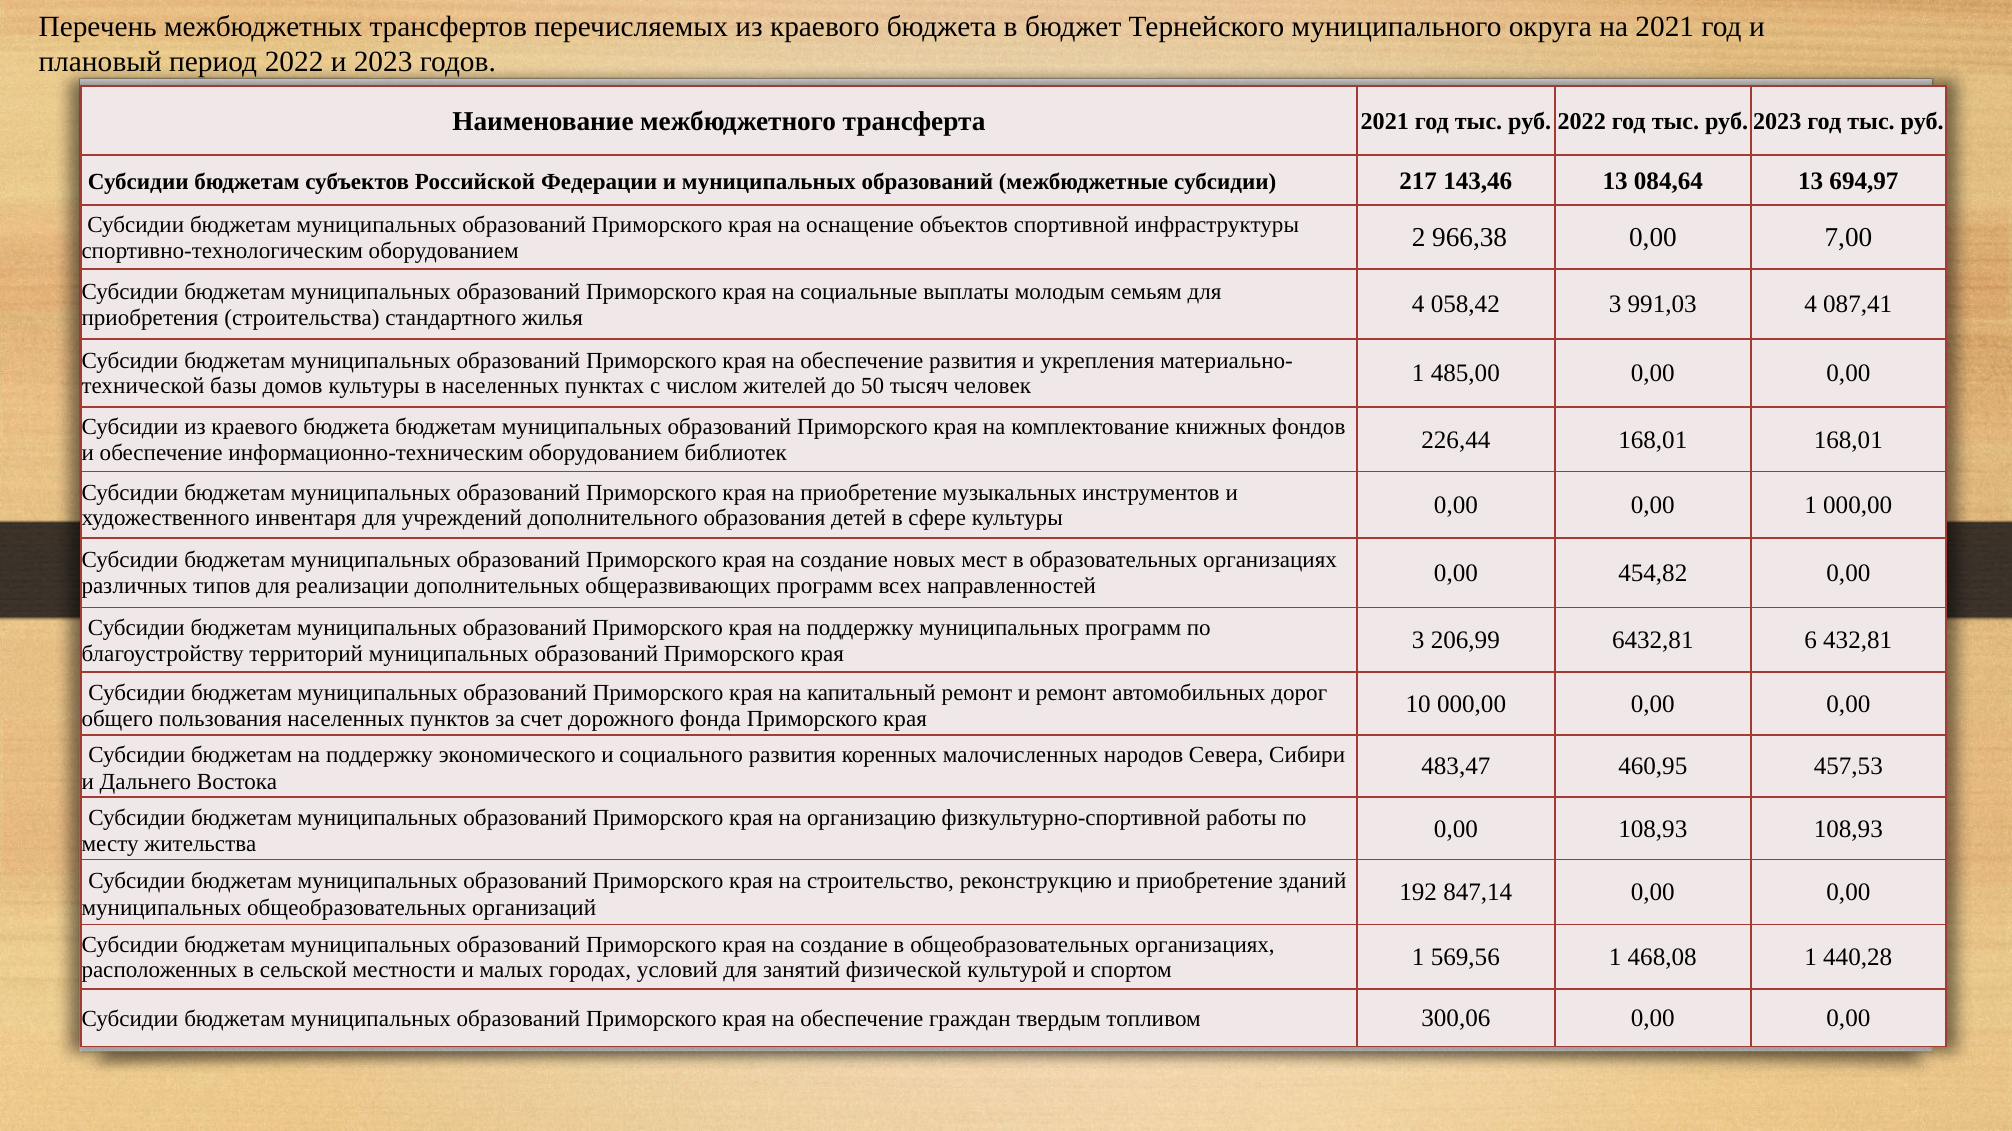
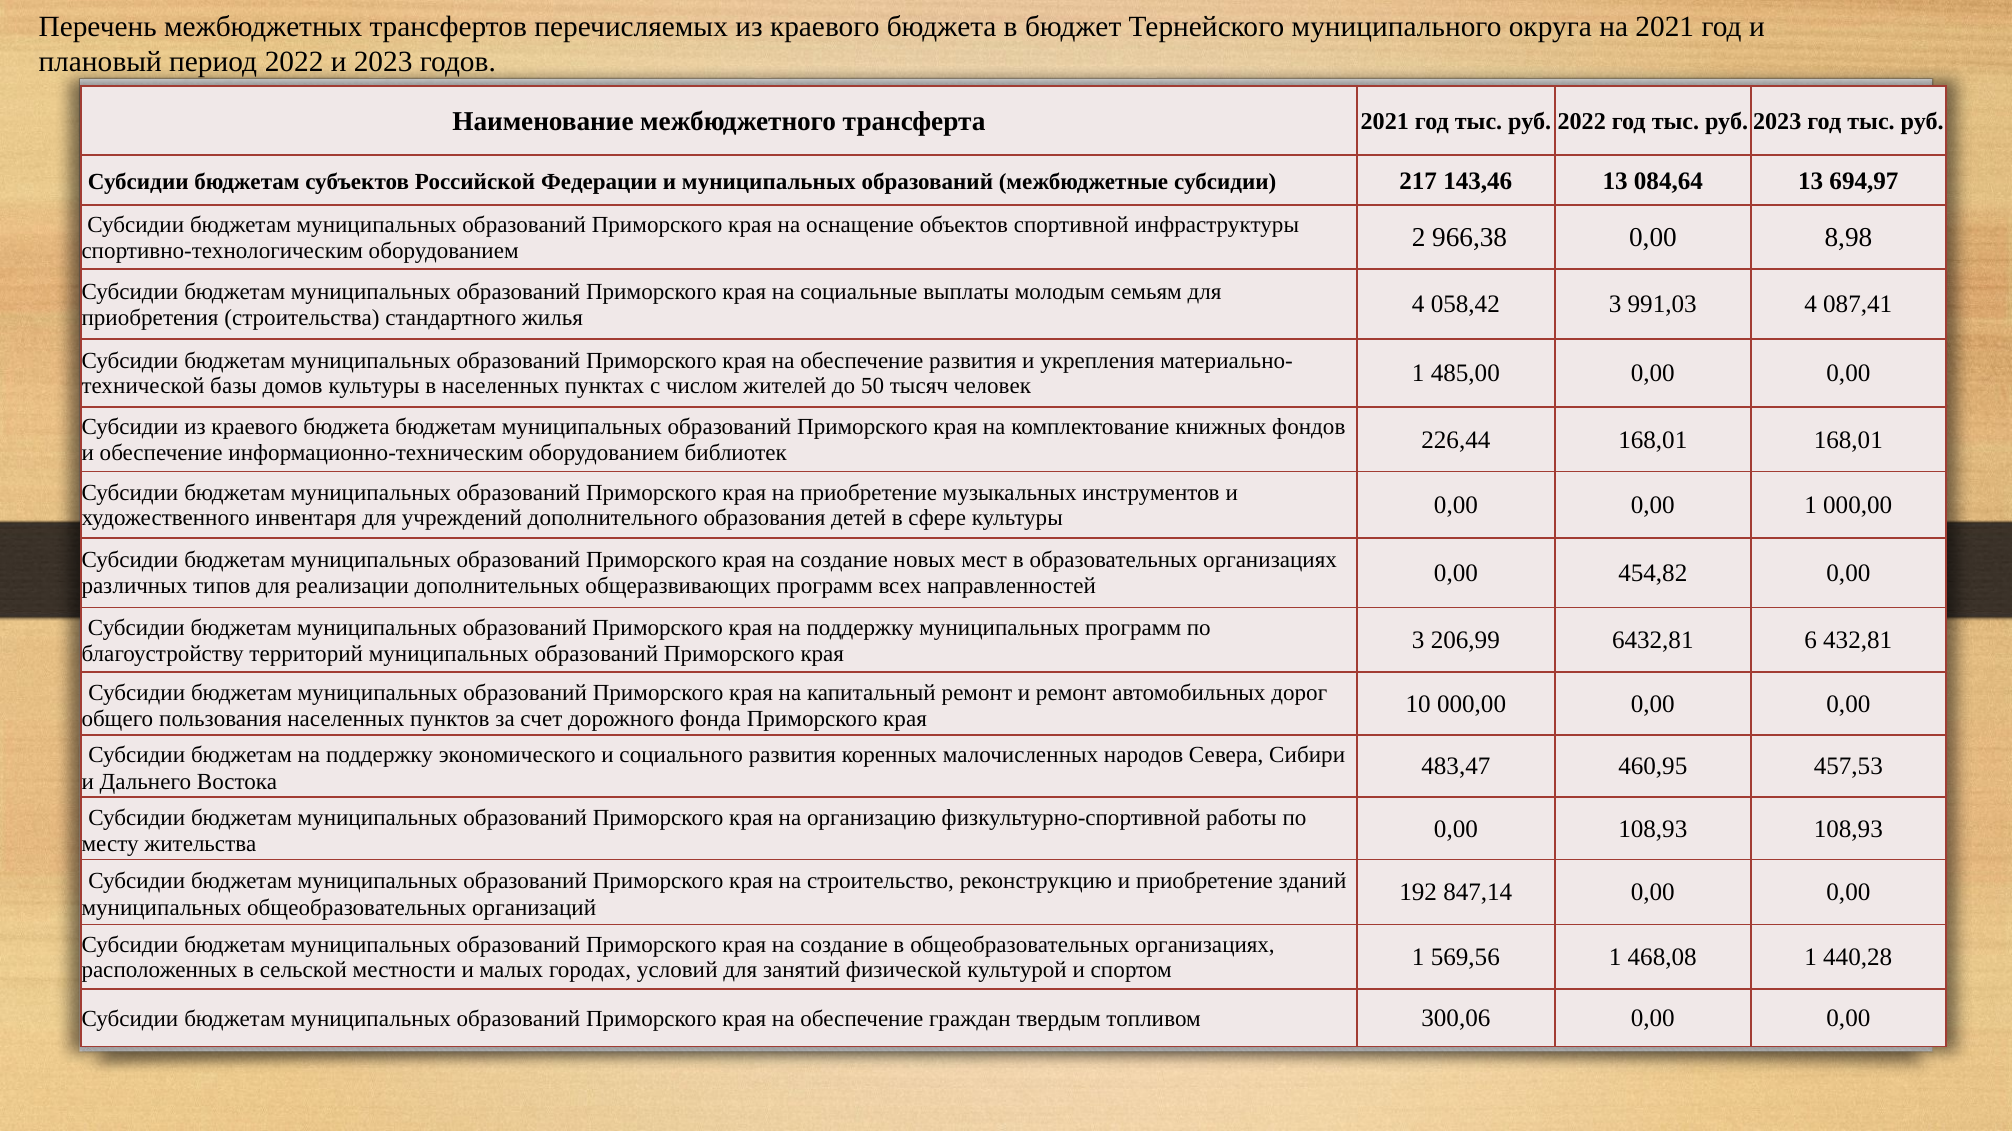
7,00: 7,00 -> 8,98 (1848, 238)
